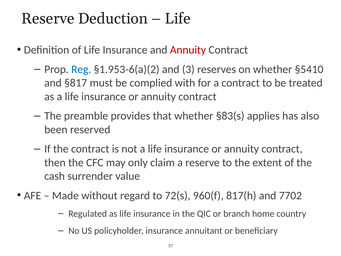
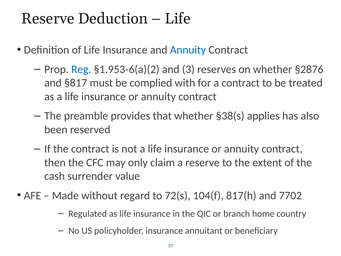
Annuity colour: red -> blue (188, 50)
§5410: §5410 -> §2876 (309, 69)
§83(s: §83(s -> §38(s (230, 116)
960(f: 960(f -> 104(f (208, 195)
